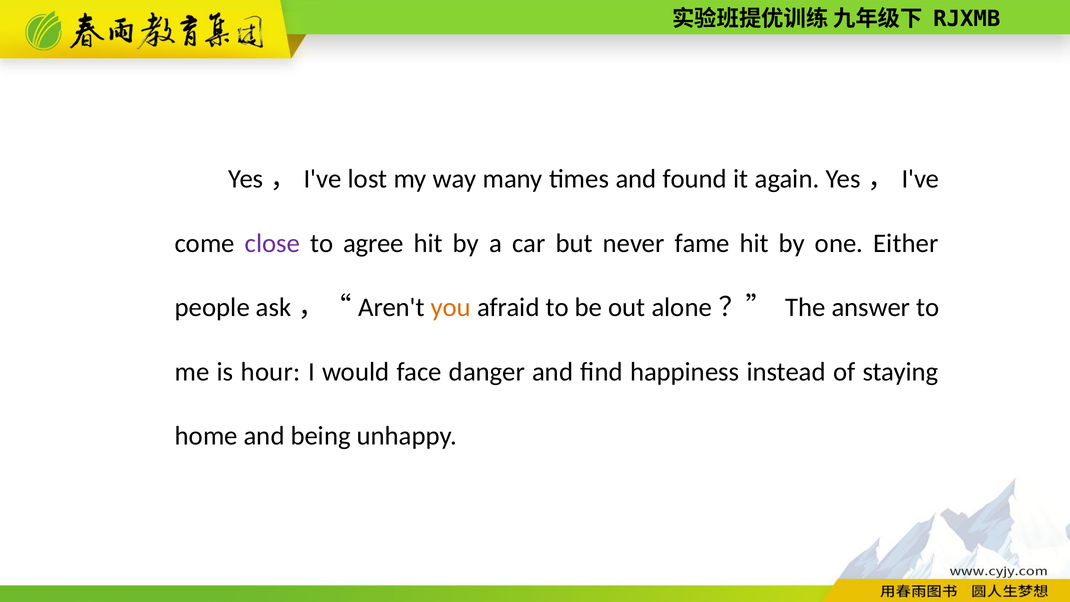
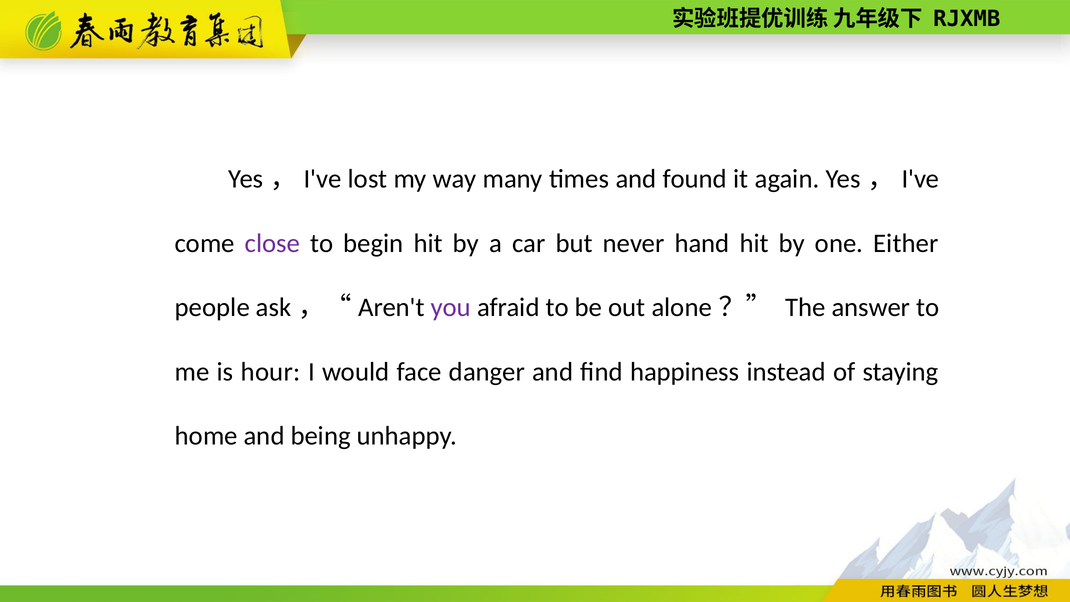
agree: agree -> begin (373, 243)
fame: fame -> hand (702, 243)
you colour: orange -> purple (451, 307)
